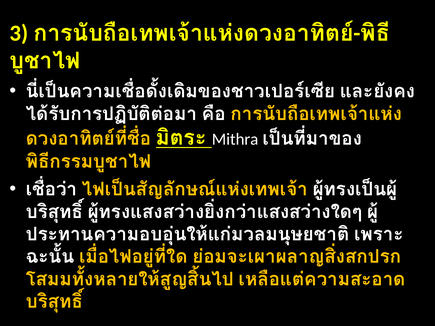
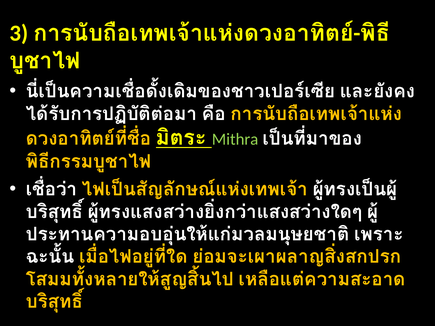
Mithra colour: white -> light green (235, 139)
